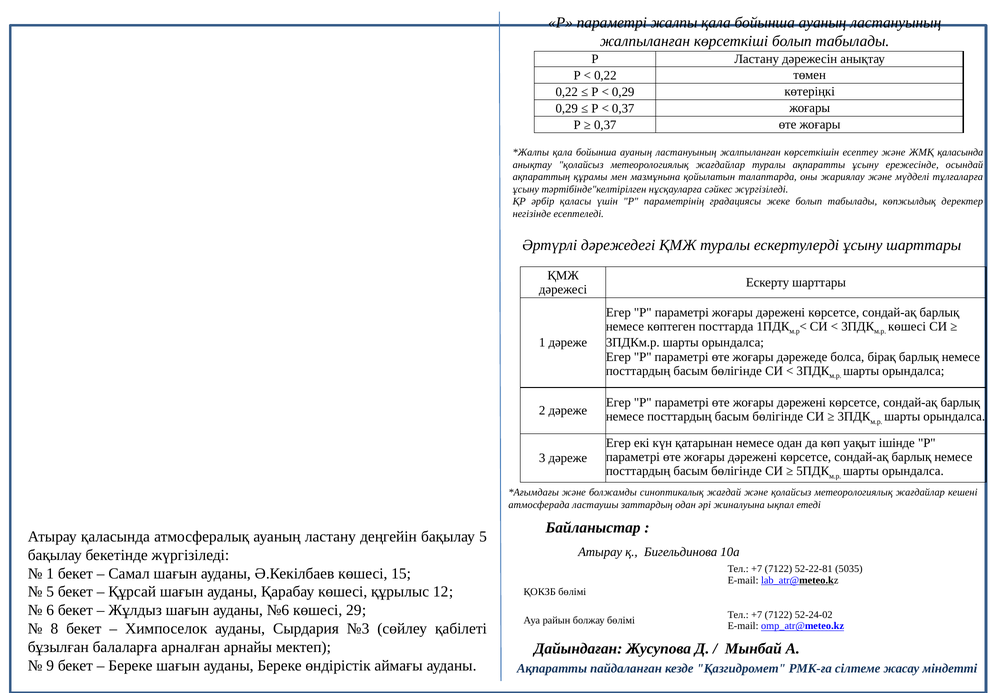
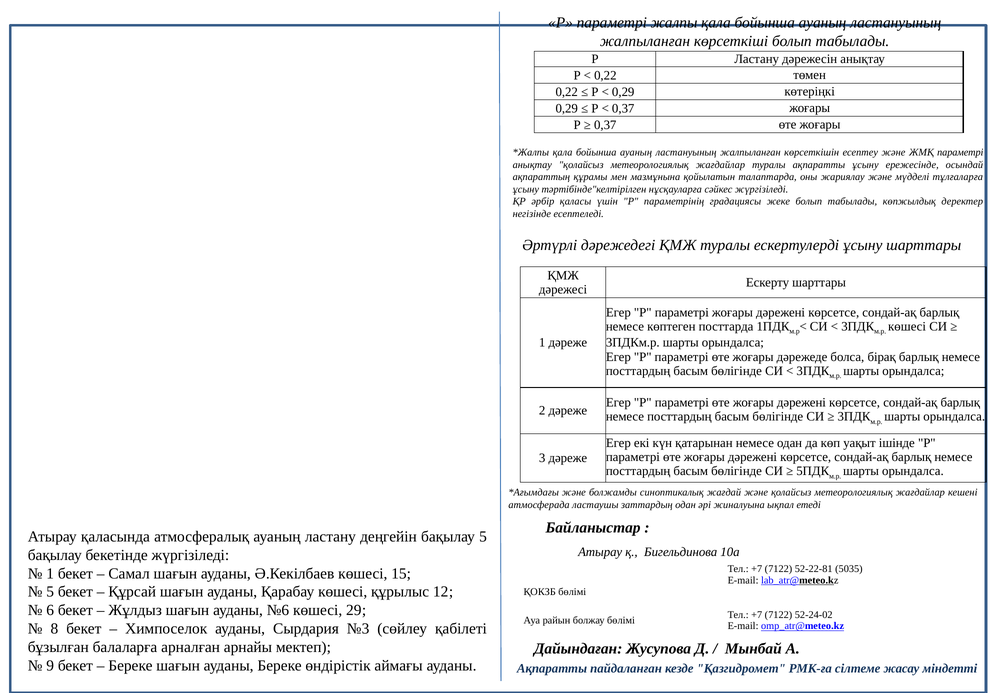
ЖМҚ қаласында: қаласында -> параметрі (960, 153)
